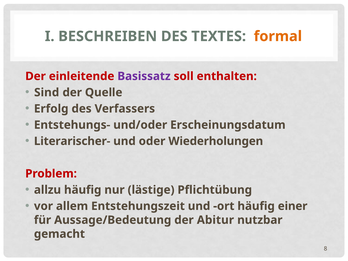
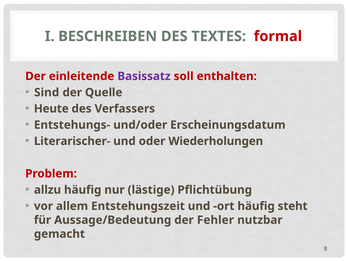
formal colour: orange -> red (278, 36)
Erfolg: Erfolg -> Heute (51, 109)
einer: einer -> steht (293, 206)
Abitur: Abitur -> Fehler (215, 220)
